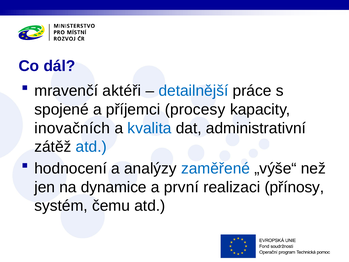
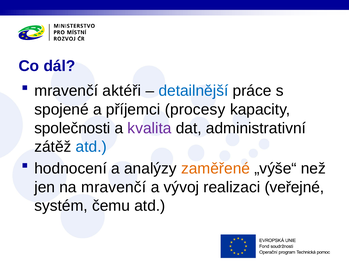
inovačních: inovačních -> společnosti (72, 128)
kvalita colour: blue -> purple (149, 128)
zaměřené colour: blue -> orange (216, 168)
na dynamice: dynamice -> mravenčí (114, 187)
první: první -> vývoj (181, 187)
přínosy: přínosy -> veřejné (294, 187)
